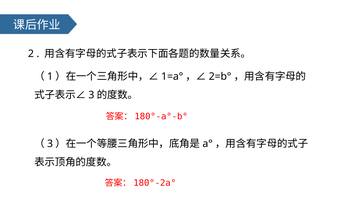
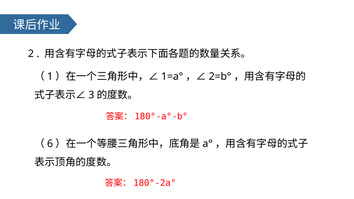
3: 3 -> 6 (50, 144)
